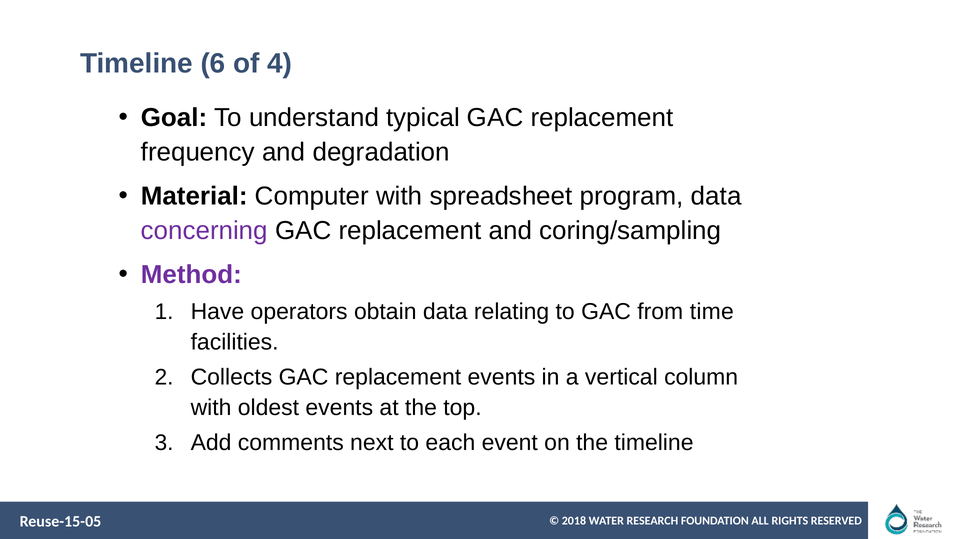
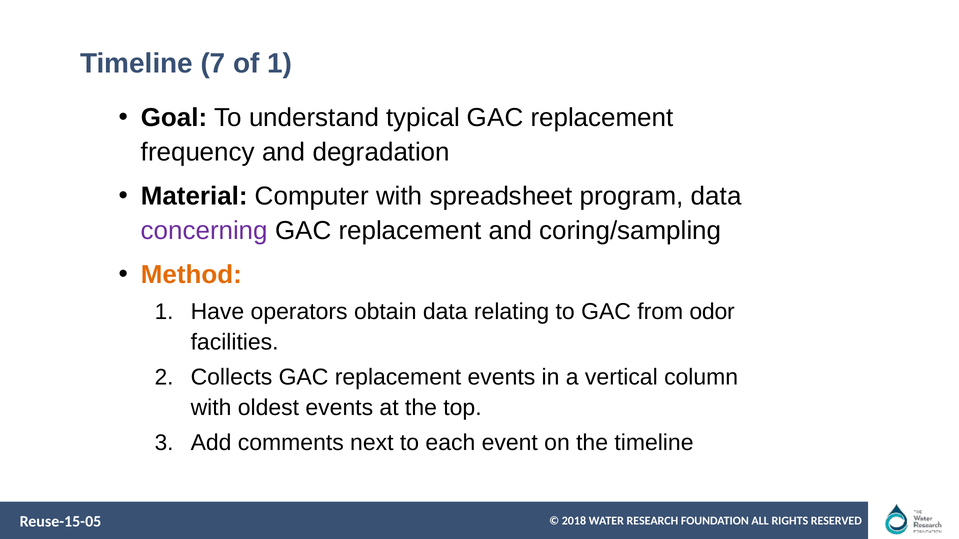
6: 6 -> 7 (213, 63)
of 4: 4 -> 1 (280, 63)
Method colour: purple -> orange (191, 275)
time: time -> odor (712, 312)
